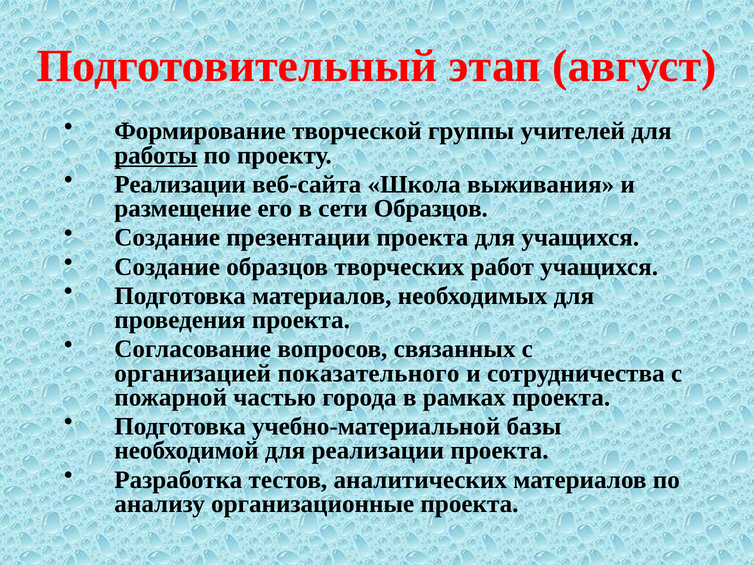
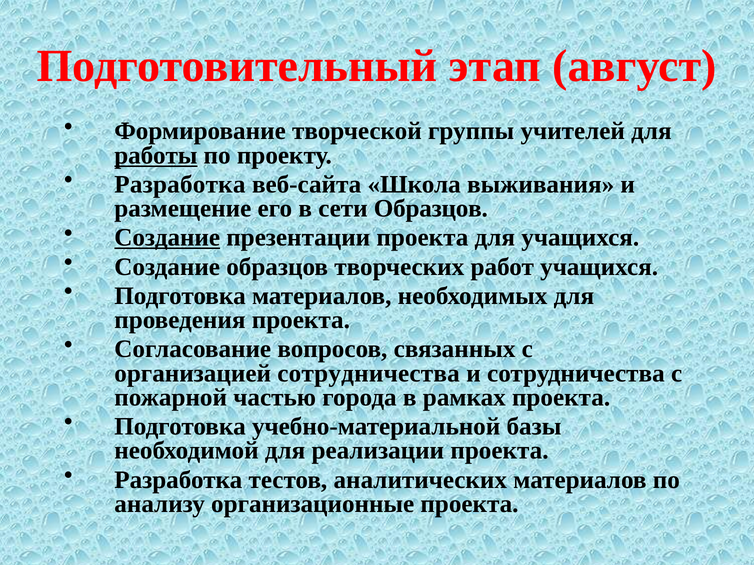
Реализации: Реализации -> Разработка (180, 185)
Создание underline: none -> present (167, 238)
организацией показательного: показательного -> сотрудничества (369, 374)
